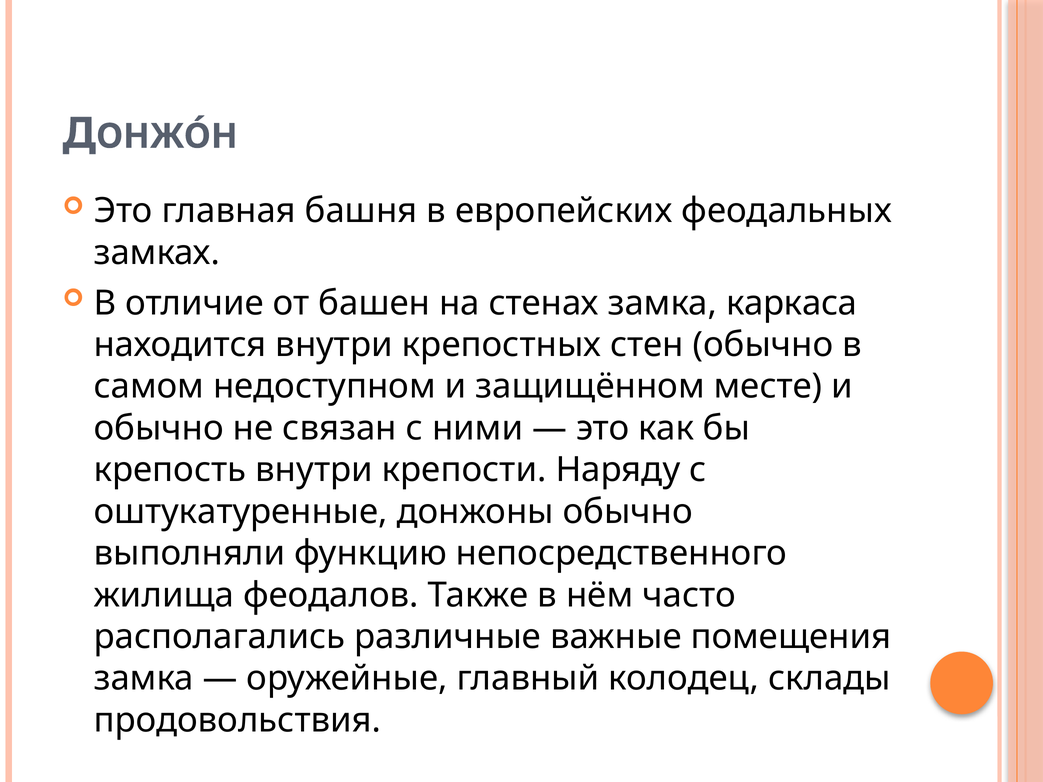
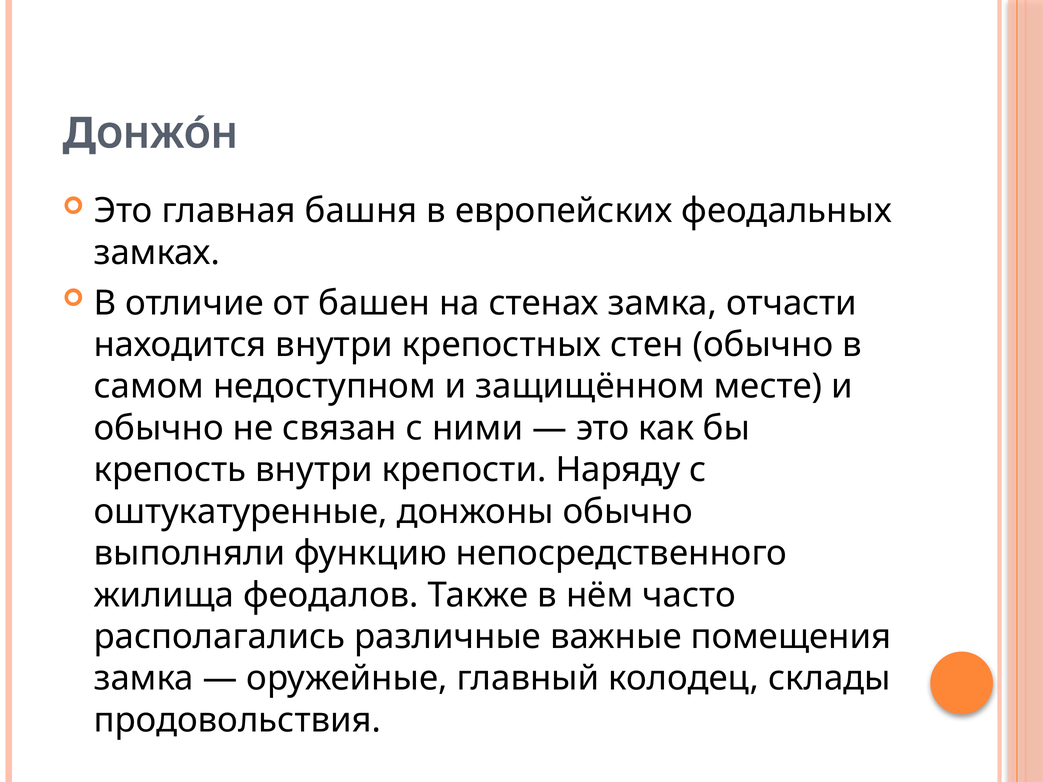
каркаса: каркаса -> отчасти (792, 303)
